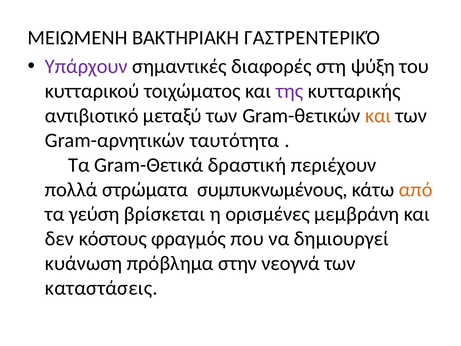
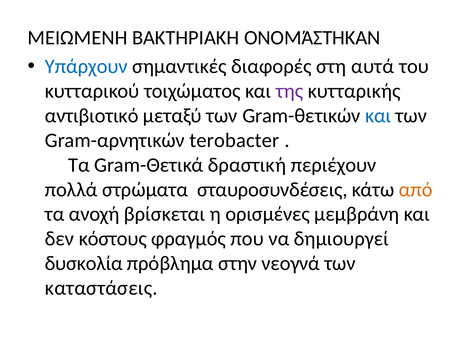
ΓΑΣΤΡΕΝΤΕΡΙΚΌ: ΓΑΣΤΡΕΝΤΕΡΙΚΌ -> ΟΝΟΜΆΣΤΗΚΑΝ (312, 38)
Υπάρχουν colour: purple -> blue (86, 66)
ψύξη: ψύξη -> αυτά (373, 66)
και colour: orange -> blue (378, 116)
ταυτότητα: ταυτότητα -> terobacter (234, 140)
συμπυκνωμένους: συμπυκνωμένους -> σταυροσυνδέσεις (272, 189)
γεύση: γεύση -> ανοχή (94, 214)
κυάνωση: κυάνωση -> δυσκολία (84, 263)
